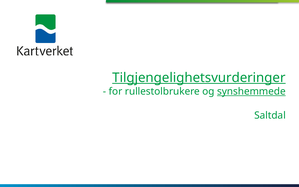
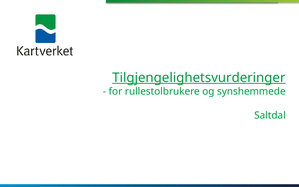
synshemmede underline: present -> none (251, 91)
